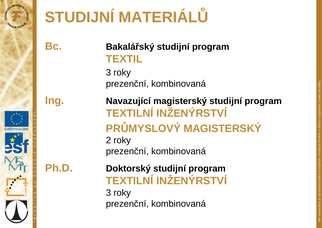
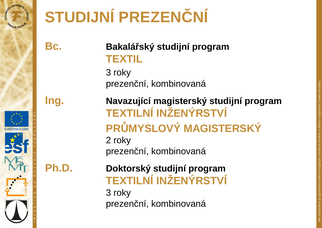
STUDIJNÍ MATERIÁLŮ: MATERIÁLŮ -> PREZENČNÍ (163, 17)
